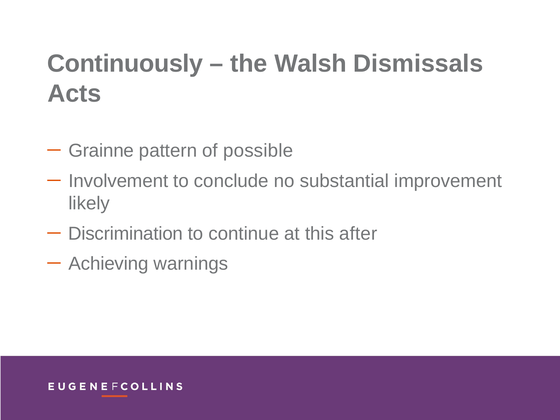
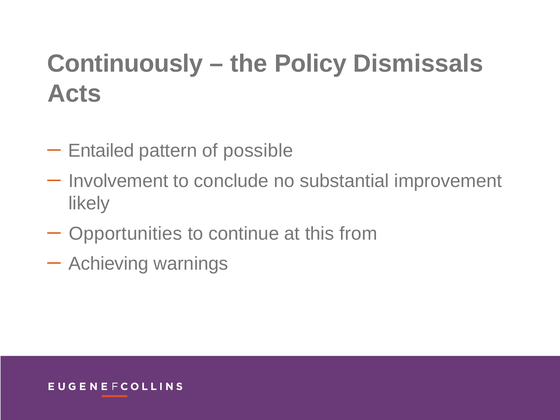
Walsh: Walsh -> Policy (310, 64)
Grainne: Grainne -> Entailed (101, 151)
Discrimination: Discrimination -> Opportunities (125, 234)
after: after -> from (358, 234)
